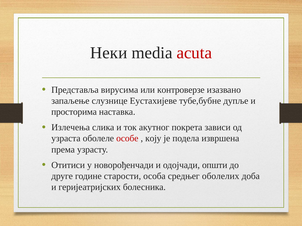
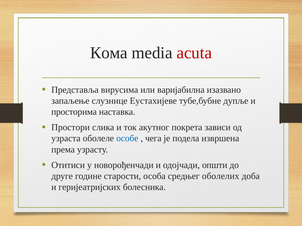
Неки: Неки -> Кома (109, 53)
контроверзе: контроверзе -> варијабилна (181, 90)
Излечења: Излечења -> Простори (71, 128)
особе colour: red -> blue (127, 139)
коју: коју -> чега (153, 139)
